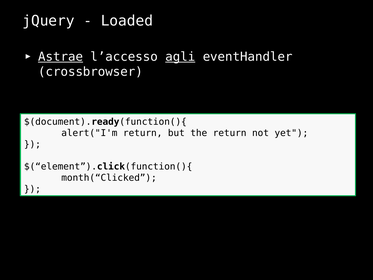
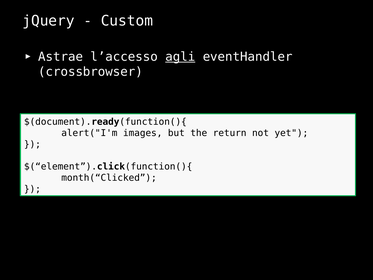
Loaded: Loaded -> Custom (127, 21)
Astrae underline: present -> none (61, 57)
alert("I'm return: return -> images (143, 133)
